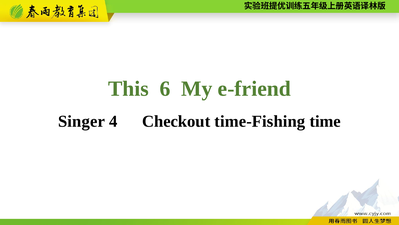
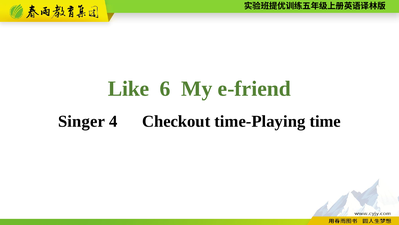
This: This -> Like (129, 88)
time-Fishing: time-Fishing -> time-Playing (260, 121)
